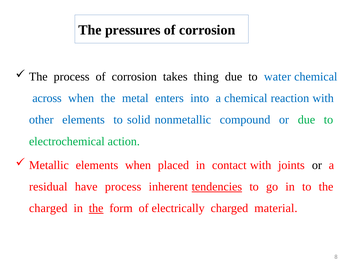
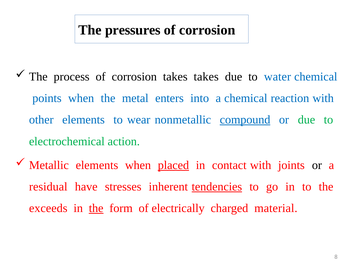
takes thing: thing -> takes (206, 77)
across: across -> points (47, 98)
solid: solid -> wear (139, 120)
compound underline: none -> present (245, 120)
placed underline: none -> present (173, 165)
have process: process -> stresses (123, 187)
charged: charged -> exceeds (48, 208)
